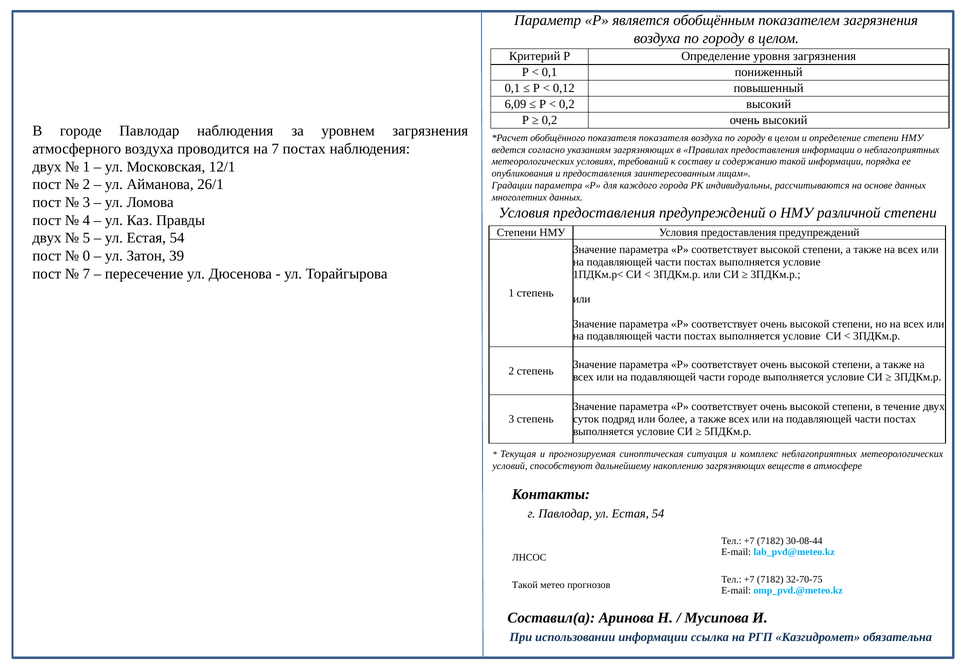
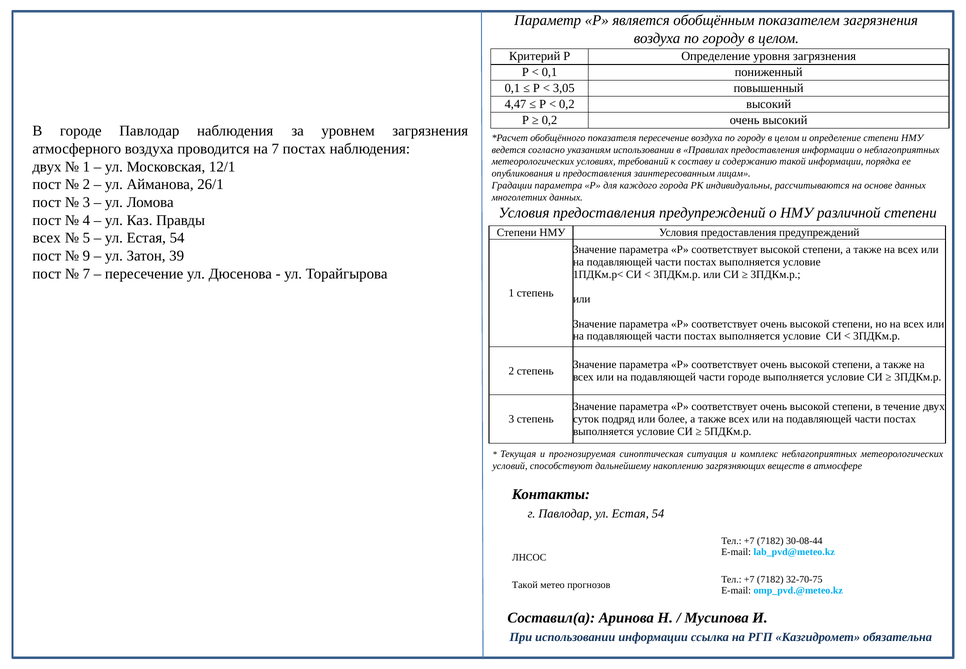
0,12: 0,12 -> 3,05 (564, 88)
6,09: 6,09 -> 4,47 (515, 104)
показателя показателя: показателя -> пересечение (664, 138)
указаниям загрязняющих: загрязняющих -> использовании (644, 150)
двух: двух -> всех (47, 238)
0: 0 -> 9 (86, 256)
